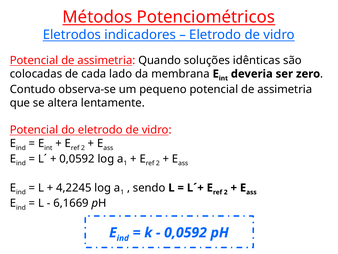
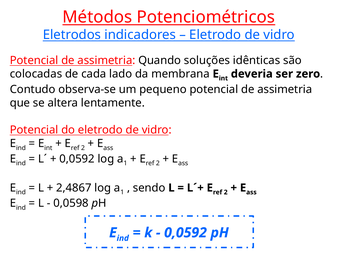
4,2245: 4,2245 -> 2,4867 (74, 187)
6,1669: 6,1669 -> 0,0598 (71, 203)
